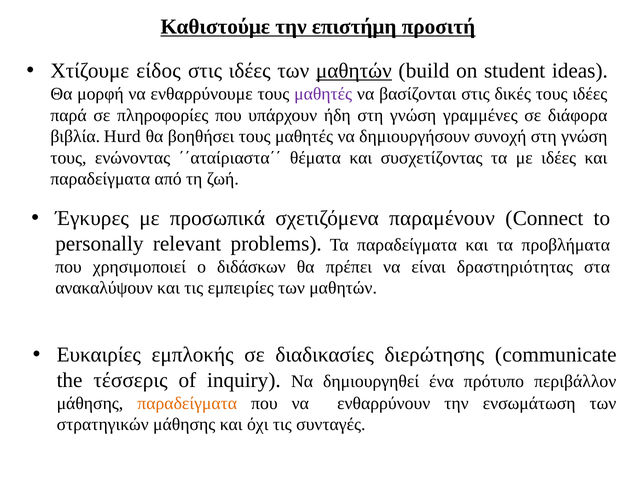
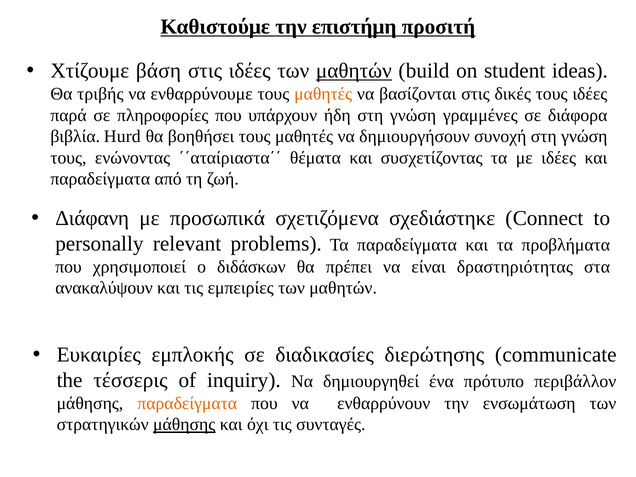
είδος: είδος -> βάση (159, 71)
μορφή: μορφή -> τριβής (100, 94)
μαθητές colour: purple -> orange (323, 94)
Έγκυρες: Έγκυρες -> Διάφανη (92, 218)
παραμένουν: παραμένουν -> σχεδιάστηκε (442, 218)
μάθησης underline: none -> present (184, 425)
